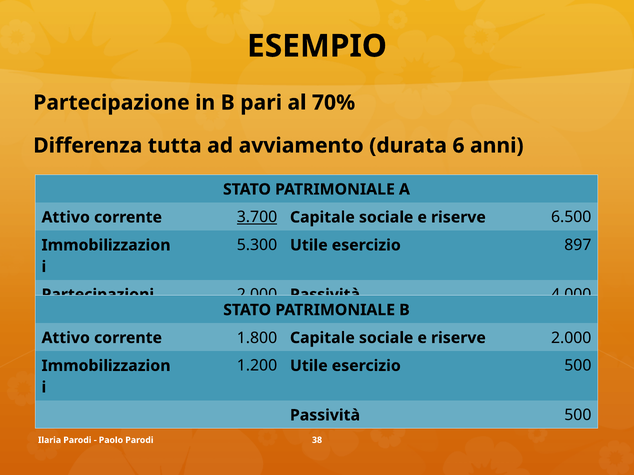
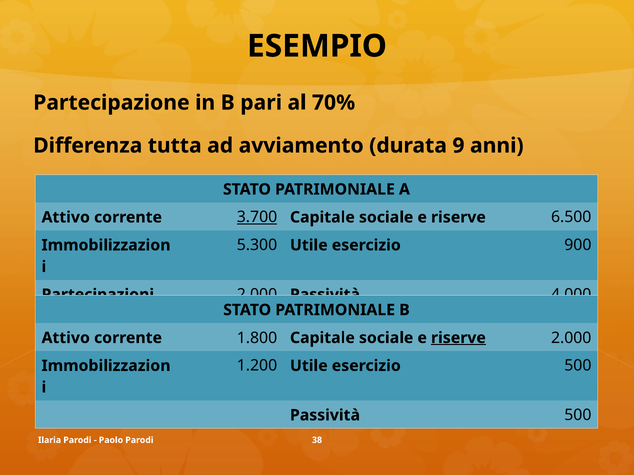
6: 6 -> 9 (458, 146)
897: 897 -> 900 (578, 245)
riserve underline: none -> present (458, 338)
